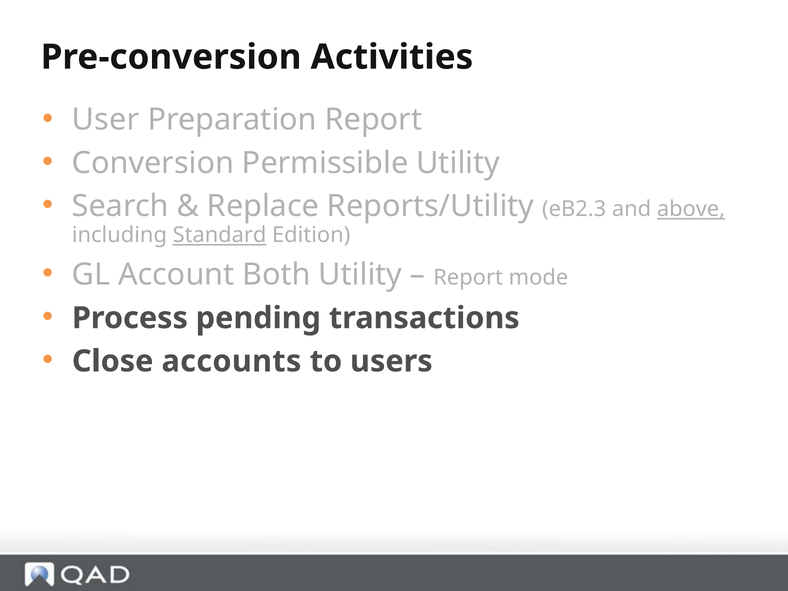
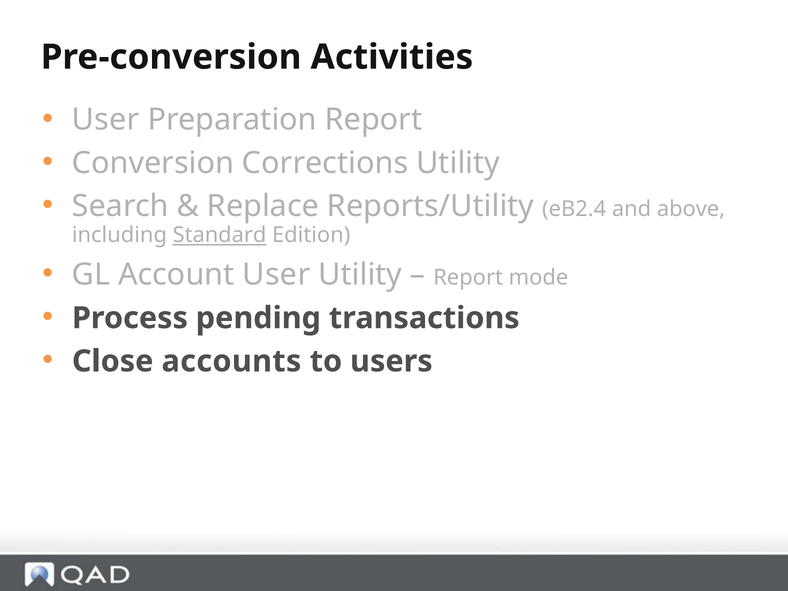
Permissible: Permissible -> Corrections (325, 163)
eB2.3: eB2.3 -> eB2.4 (574, 209)
above underline: present -> none (691, 209)
Account Both: Both -> User (276, 275)
